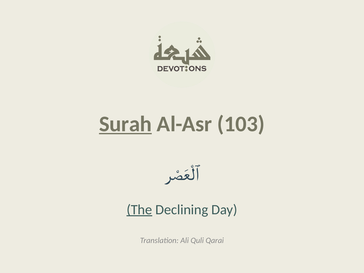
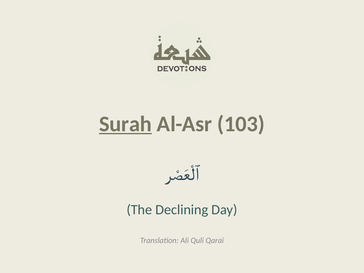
The underline: present -> none (139, 210)
